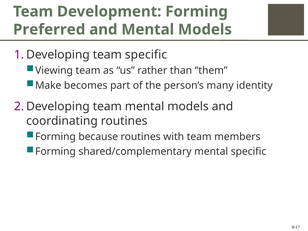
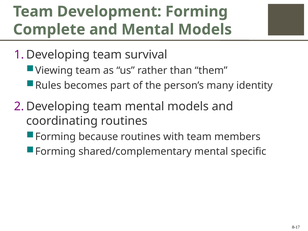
Preferred: Preferred -> Complete (49, 30)
team specific: specific -> survival (146, 55)
Make: Make -> Rules (48, 85)
